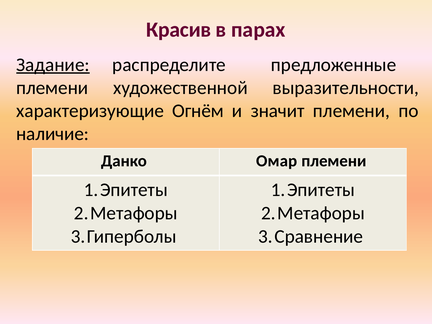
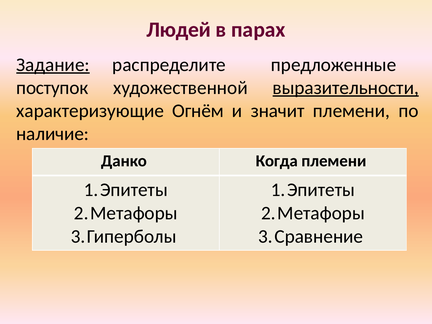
Красив: Красив -> Людей (179, 30)
племени: племени -> поступок (52, 88)
выразительности underline: none -> present (346, 88)
Омар: Омар -> Когда (277, 161)
